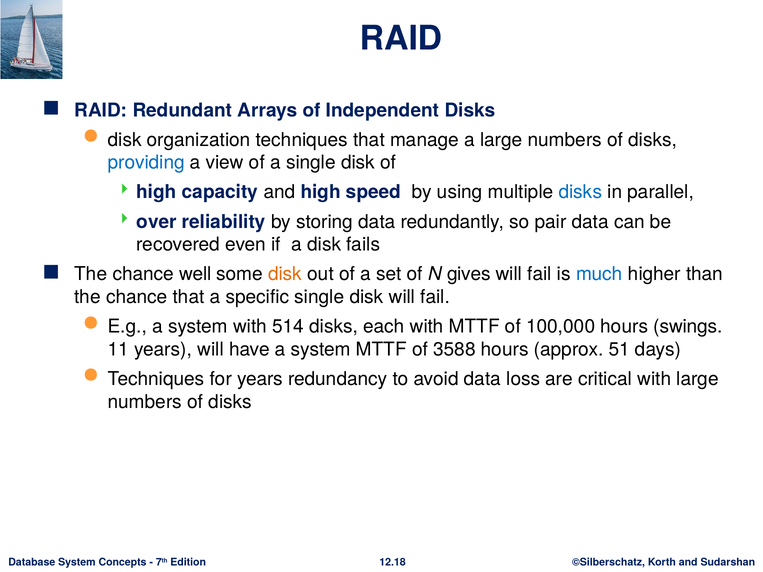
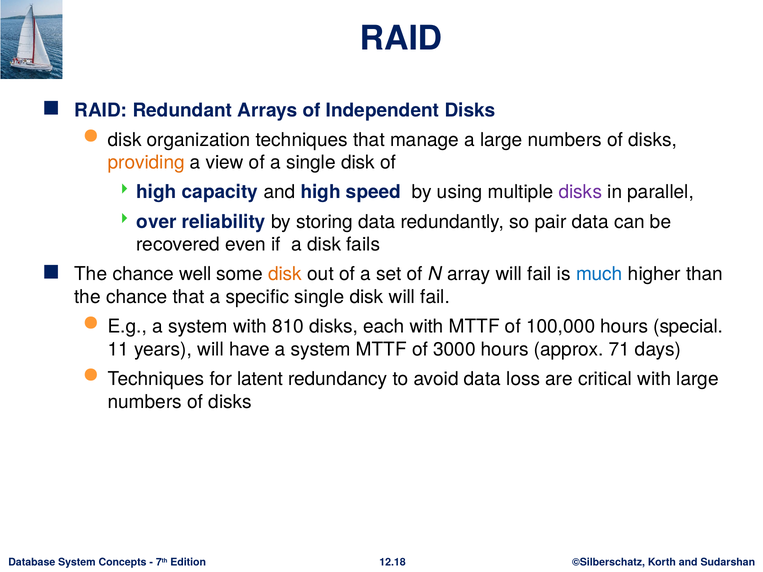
providing colour: blue -> orange (146, 163)
disks colour: blue -> purple (580, 192)
gives: gives -> array (469, 274)
514: 514 -> 810 (288, 327)
swings: swings -> special (688, 327)
3588: 3588 -> 3000 (454, 350)
51: 51 -> 71 (619, 350)
for years: years -> latent (260, 379)
